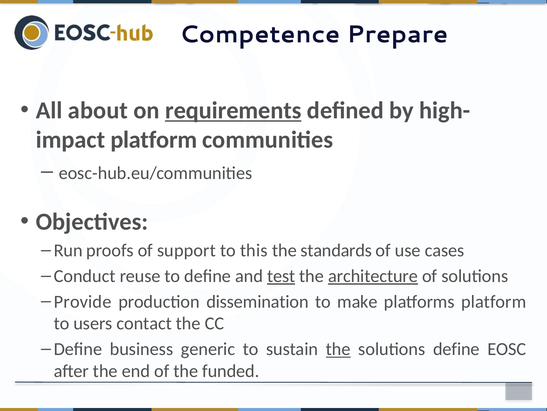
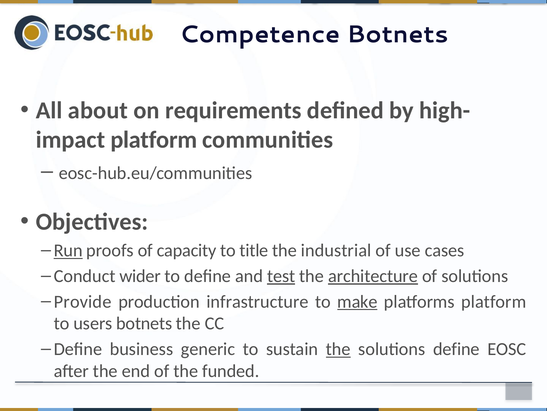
Competence Prepare: Prepare -> Botnets (398, 35)
requirements underline: present -> none (233, 110)
Run underline: none -> present (68, 250)
support: support -> capacity (187, 250)
this: this -> title (254, 250)
standards: standards -> industrial (336, 250)
reuse: reuse -> wider (140, 276)
dissemination: dissemination -> infrastructure (258, 301)
make underline: none -> present (357, 301)
users contact: contact -> botnets (144, 323)
